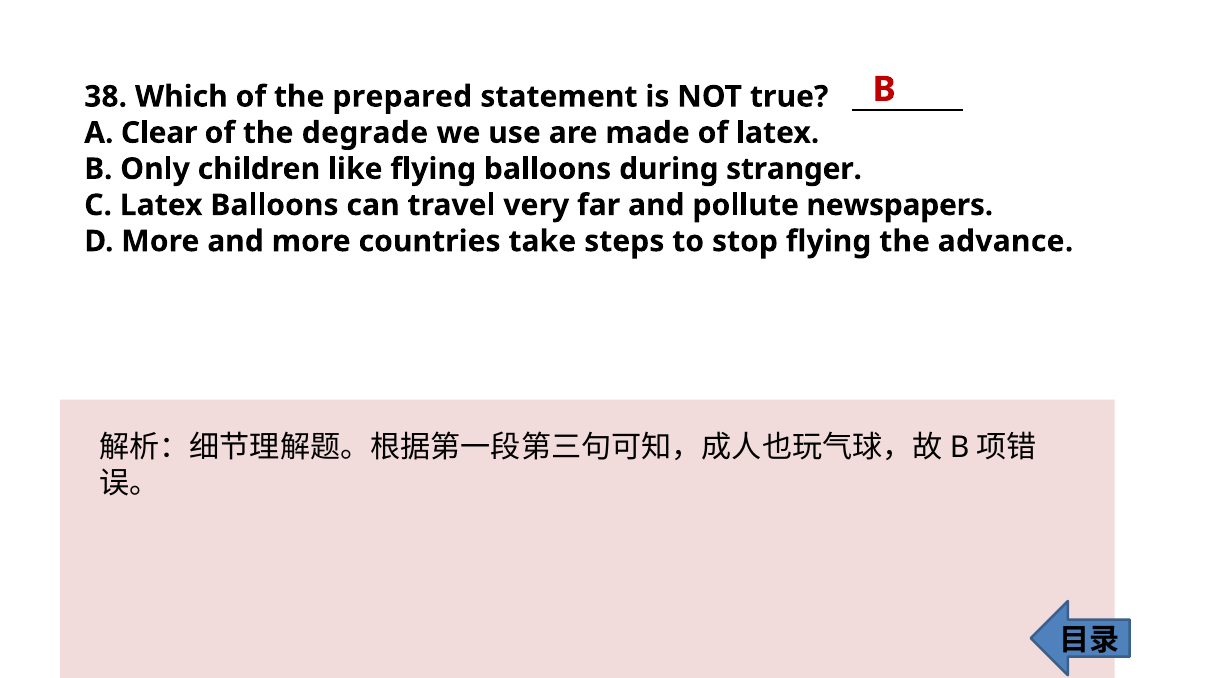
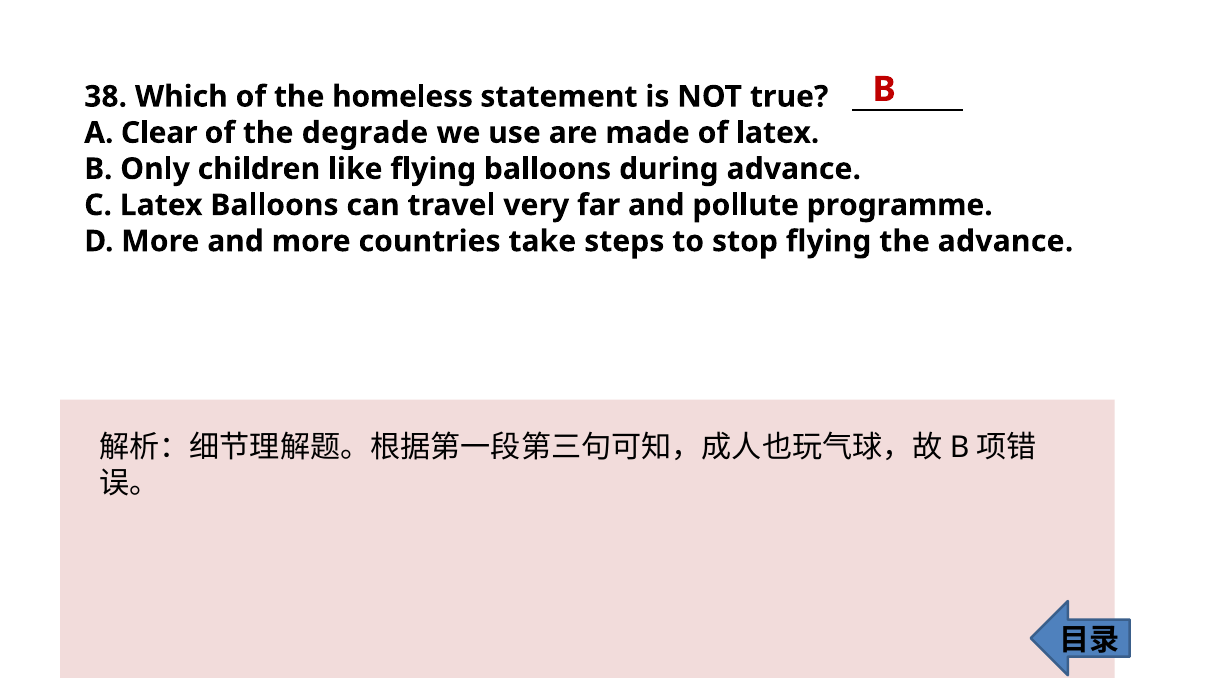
prepared: prepared -> homeless (403, 97)
during stranger: stranger -> advance (794, 169)
newspapers: newspapers -> programme (900, 205)
